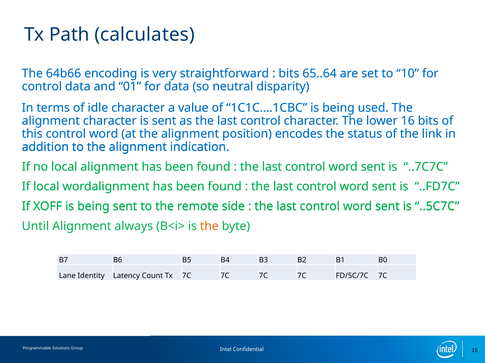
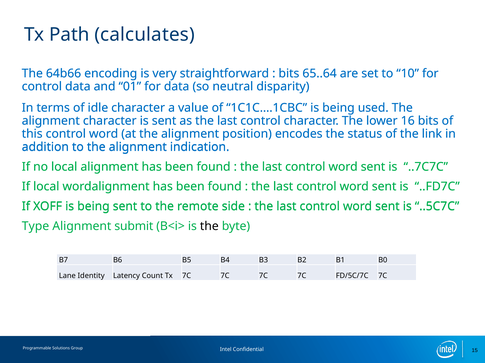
Until: Until -> Type (36, 226)
always: always -> submit (134, 226)
the colour: orange -> black (209, 226)
